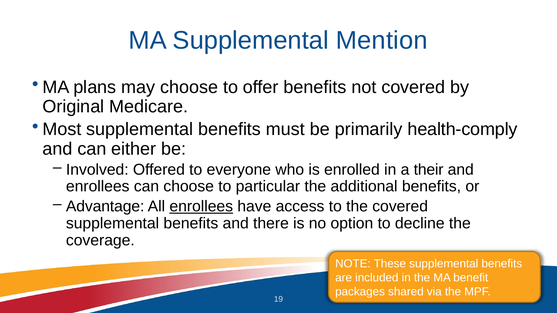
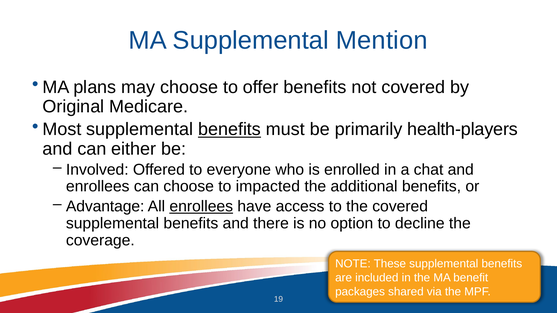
benefits underline: none -> present (230, 129)
health-comply: health-comply -> health-players (463, 129)
their: their -> chat (429, 170)
particular: particular -> impacted (268, 187)
